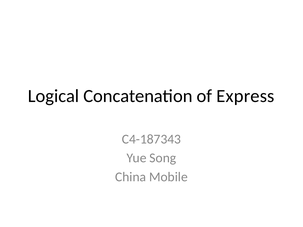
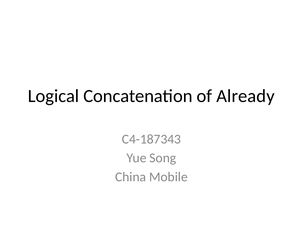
Express: Express -> Already (245, 96)
